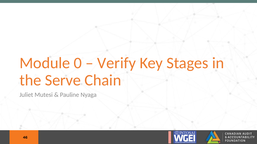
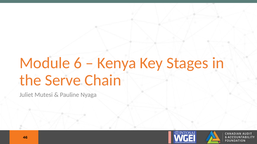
0: 0 -> 6 (78, 63)
Verify: Verify -> Kenya (117, 63)
